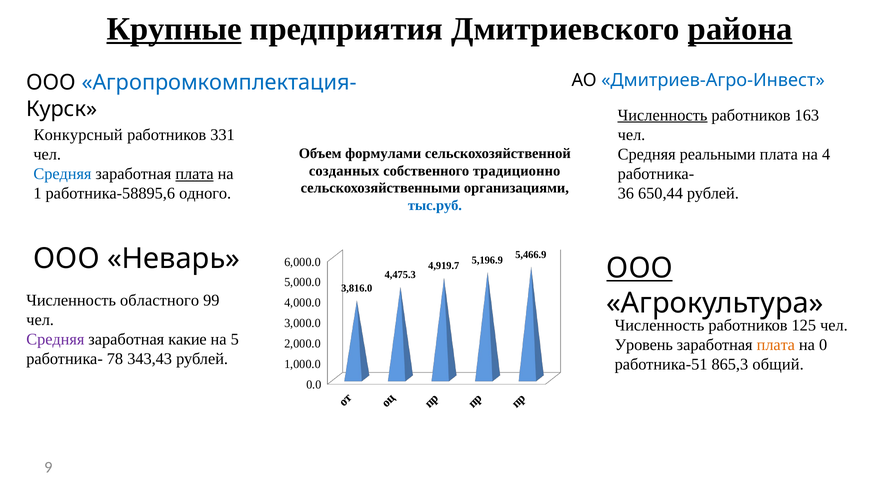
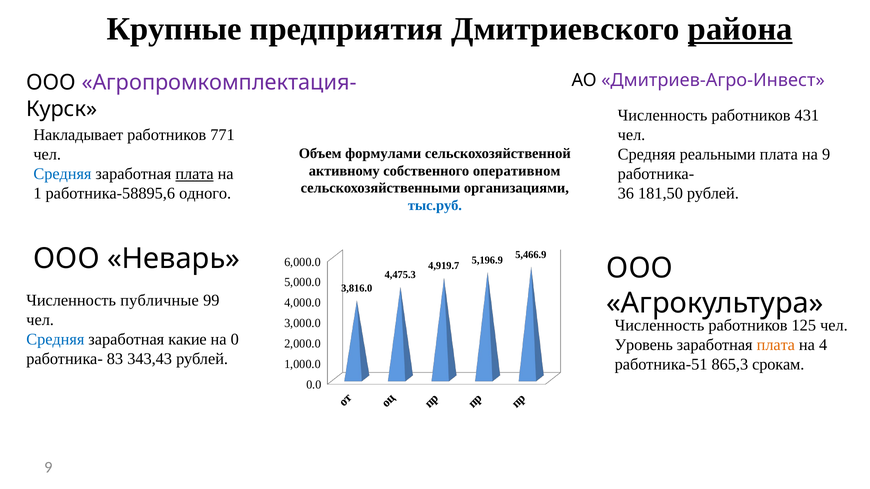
Крупные underline: present -> none (174, 29)
Дмитриев-Агро-Инвест colour: blue -> purple (713, 80)
Агропромкомплектация- colour: blue -> purple (219, 83)
Численность underline: present -> none (663, 115)
163: 163 -> 431 (807, 115)
Конкурсный: Конкурсный -> Накладывает (78, 135)
331: 331 -> 771 (223, 135)
на 4: 4 -> 9 (826, 154)
созданных: созданных -> активному (344, 171)
традиционно: традиционно -> оперативном (517, 171)
650,44: 650,44 -> 181,50 (660, 194)
ООО underline: present -> none (640, 269)
областного: областного -> публичные (160, 301)
Средняя colour: purple -> blue (55, 340)
5: 5 -> 0 (235, 340)
0: 0 -> 4 (823, 345)
78: 78 -> 83 (115, 359)
общий: общий -> срокам (778, 365)
